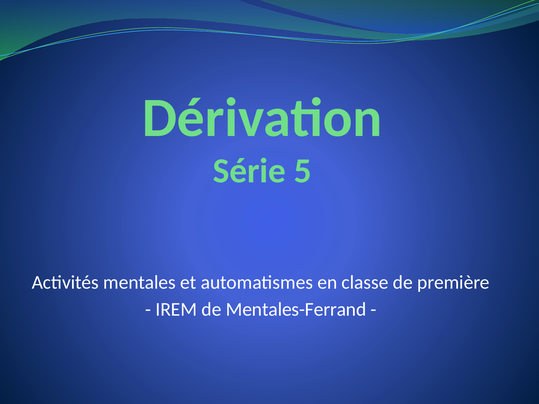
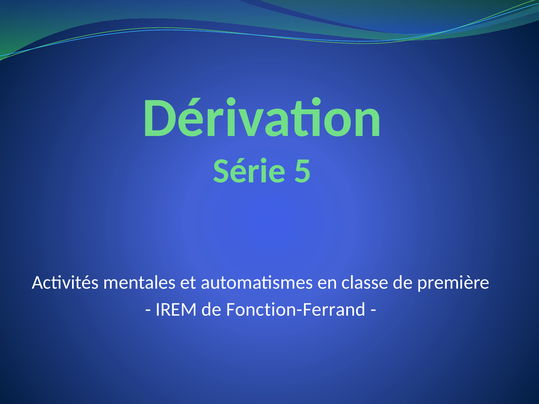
Mentales-Ferrand: Mentales-Ferrand -> Fonction-Ferrand (296, 310)
